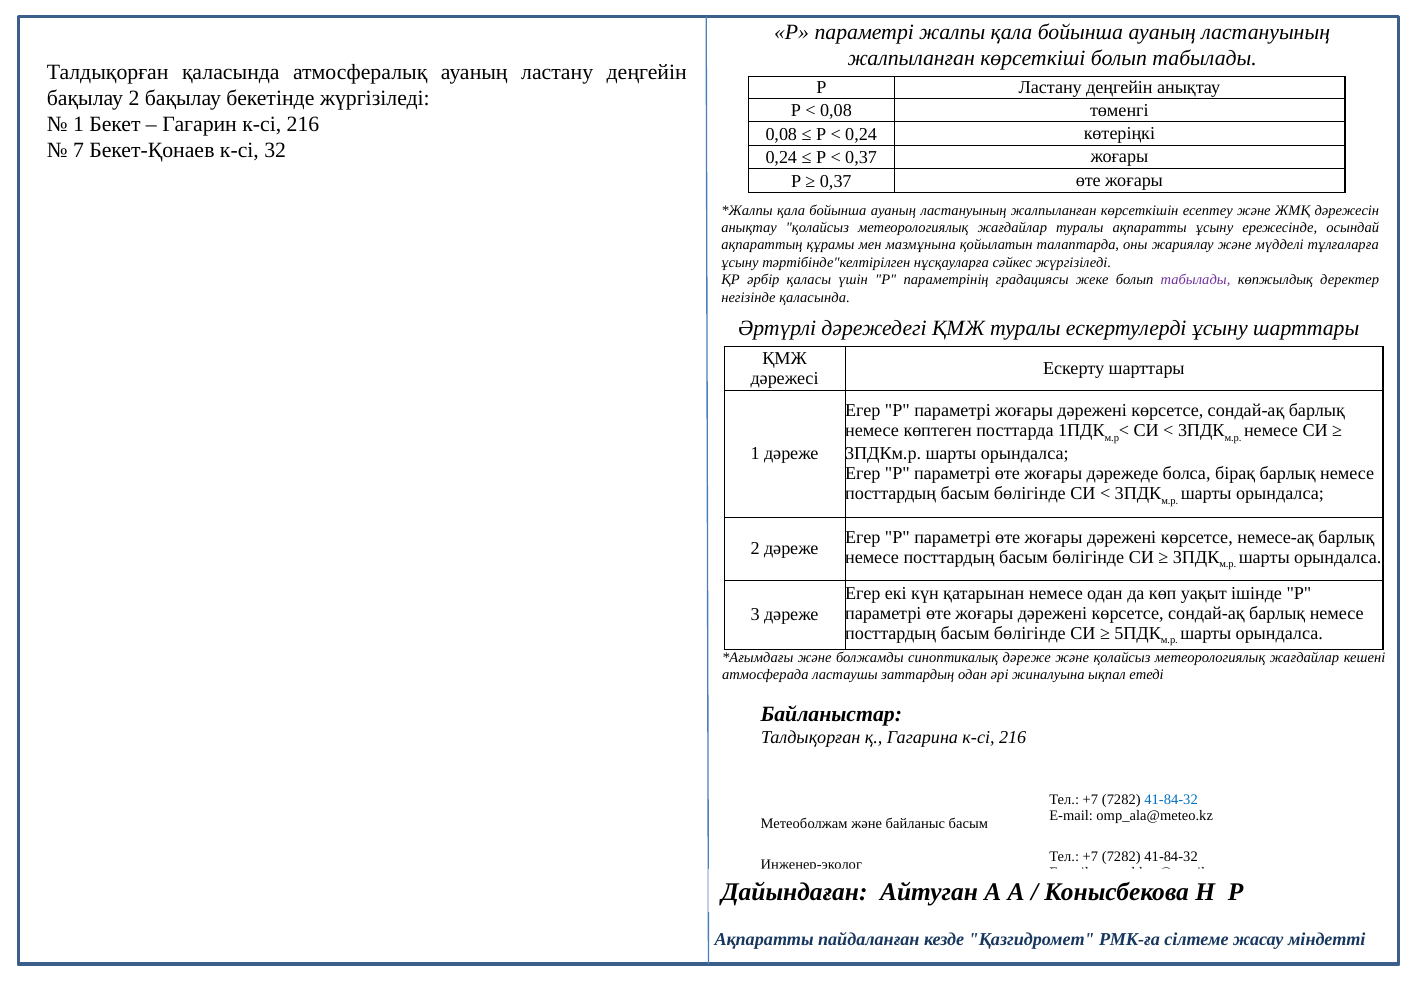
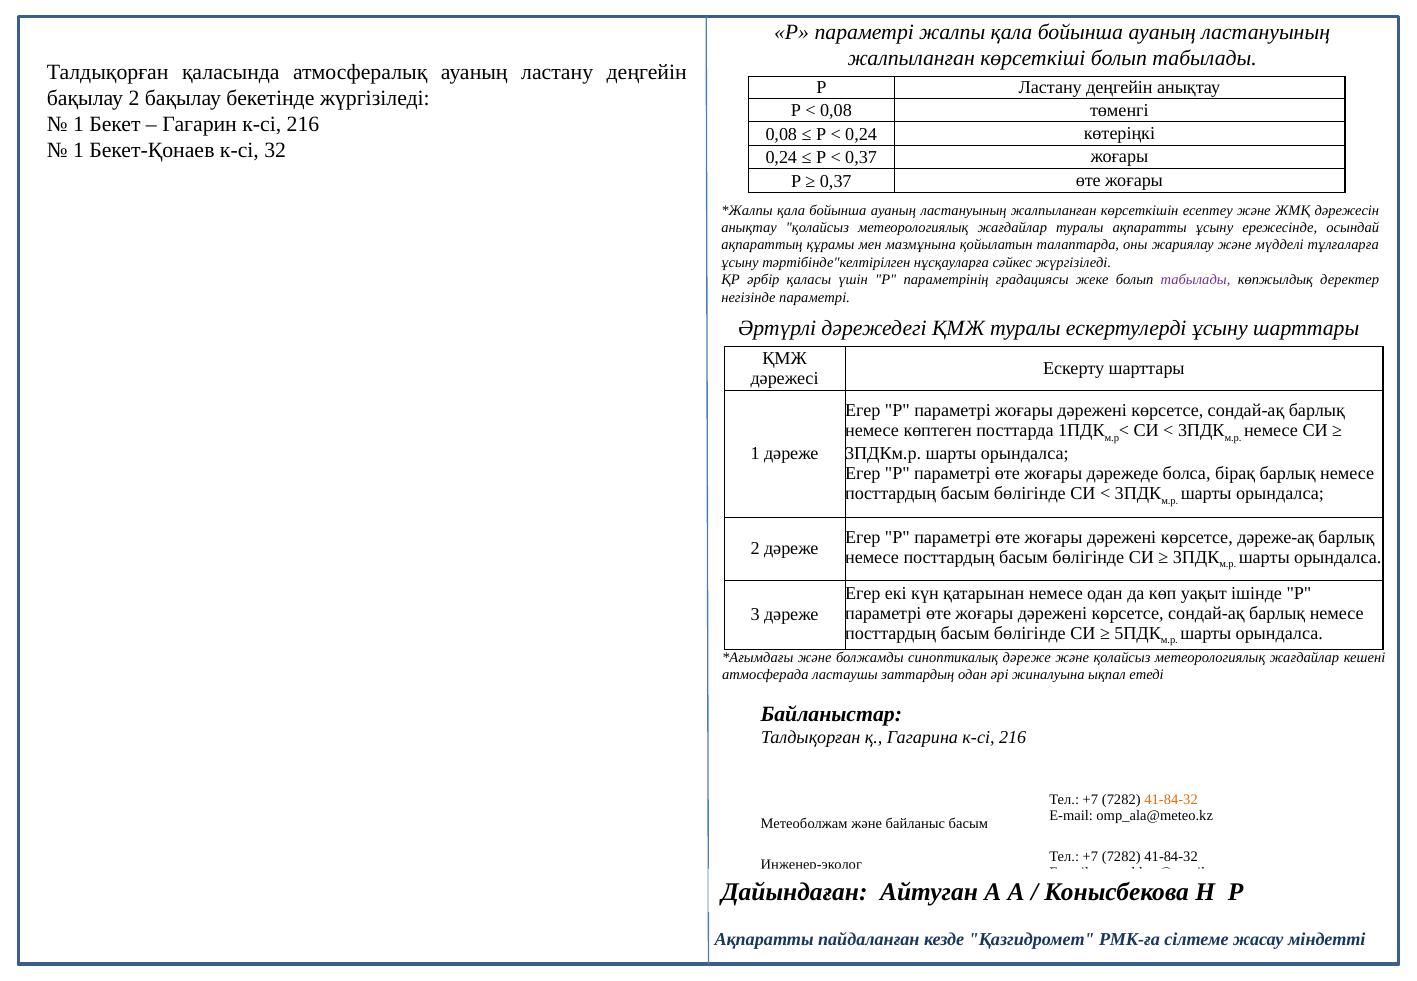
7: 7 -> 1 (79, 151)
негізінде қаласында: қаласында -> параметрі (815, 297)
немесе-ақ: немесе-ақ -> дәреже-ақ (1276, 537)
41-84-32 colour: blue -> orange (1171, 800)
